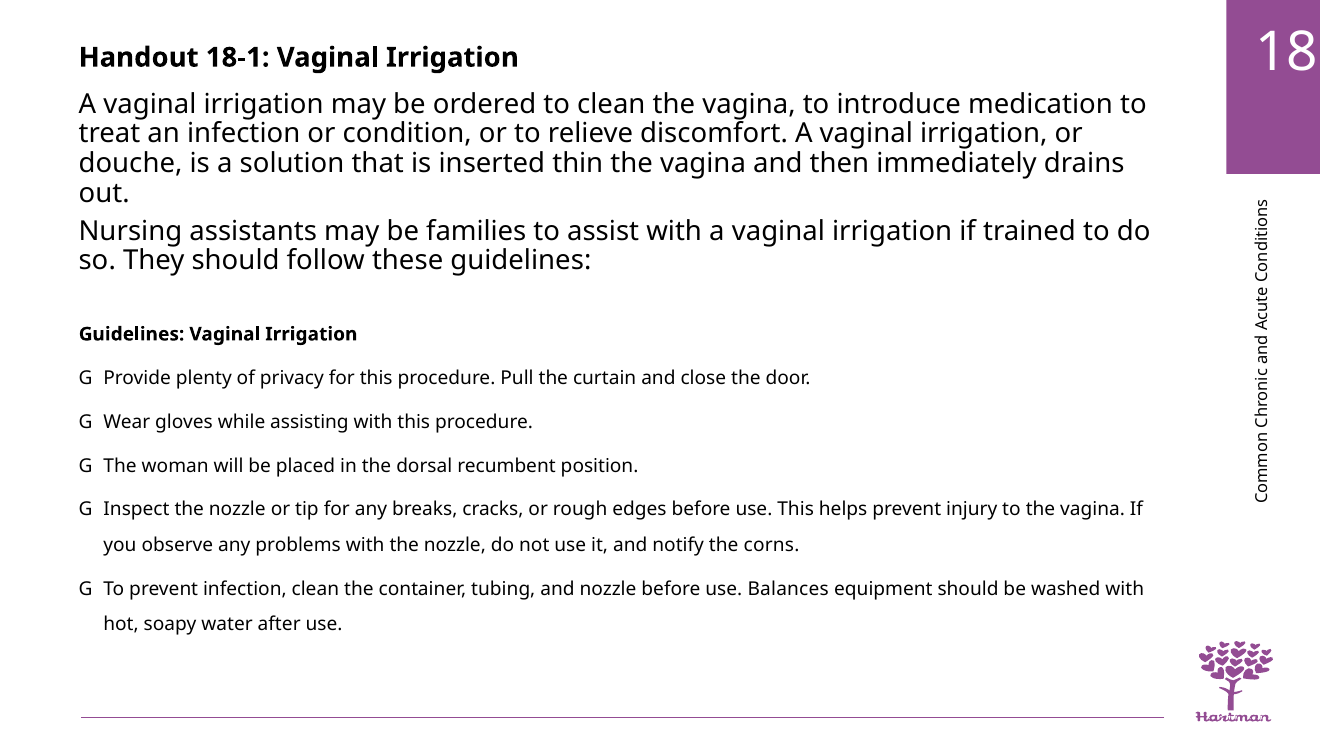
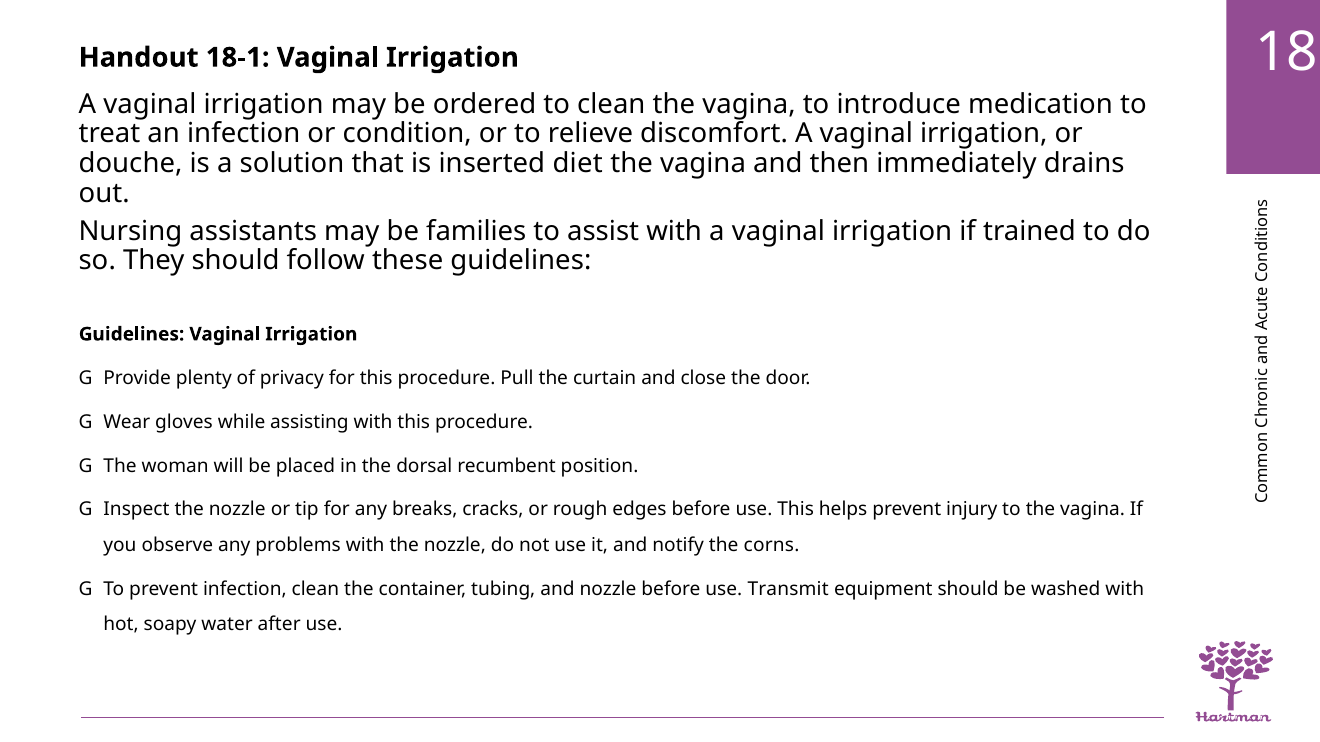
thin: thin -> diet (578, 164)
Balances: Balances -> Transmit (788, 589)
